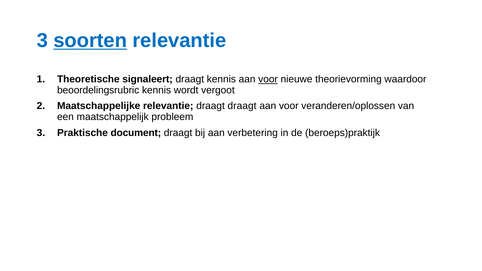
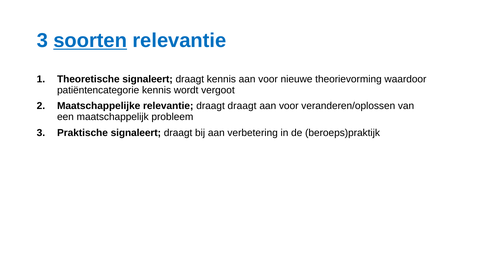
voor underline: present -> none (268, 79)
beoordelingsrubric: beoordelingsrubric -> patiëntencategorie (98, 90)
Praktische document: document -> signaleert (136, 133)
